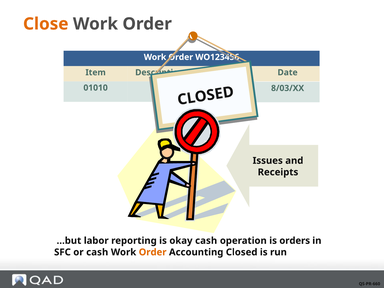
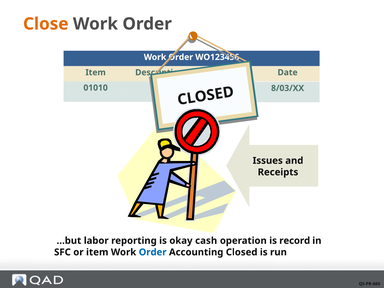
orders: orders -> record (295, 241)
or cash: cash -> item (97, 252)
Order colour: orange -> blue (153, 252)
